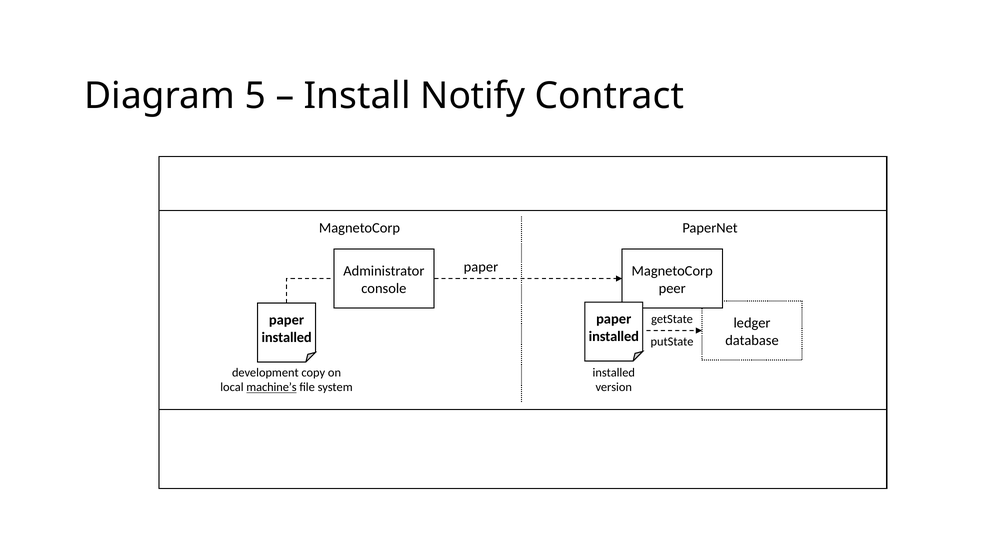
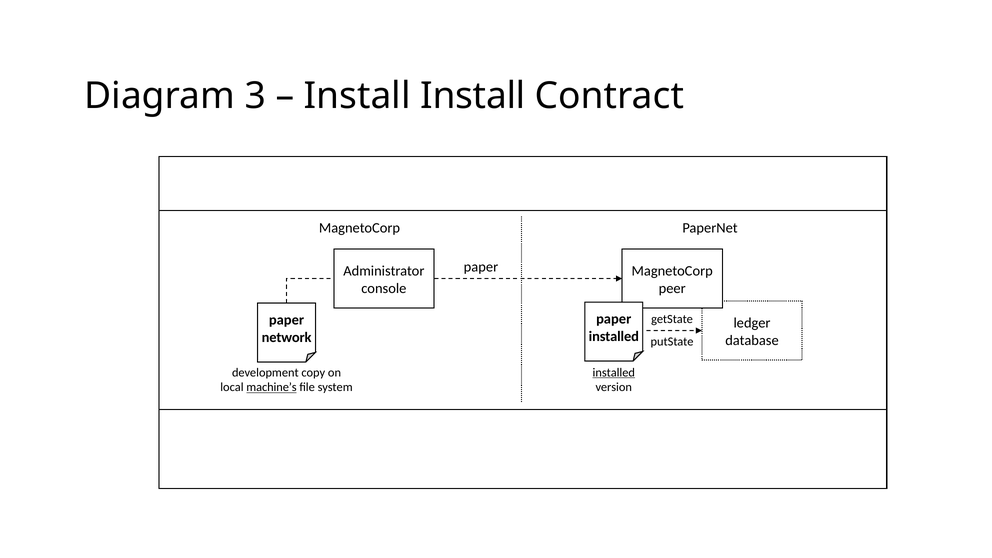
5: 5 -> 3 (255, 96)
Install Notify: Notify -> Install (473, 96)
installed: installed -> network (287, 337)
installed underline: none -> present (614, 373)
